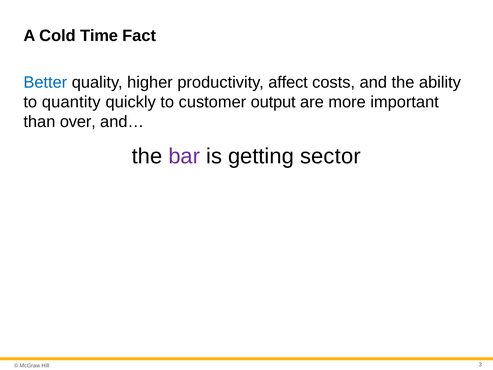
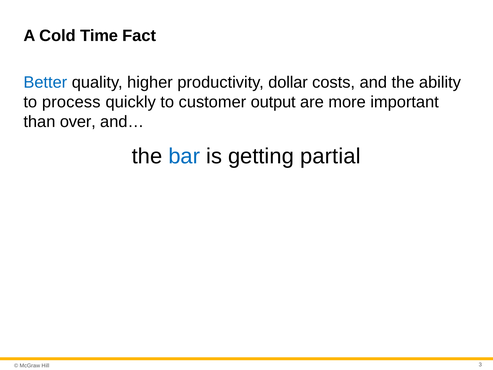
affect: affect -> dollar (288, 82)
quantity: quantity -> process (71, 102)
bar colour: purple -> blue (184, 156)
sector: sector -> partial (330, 156)
